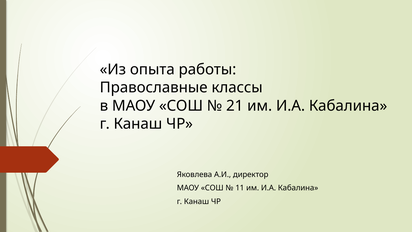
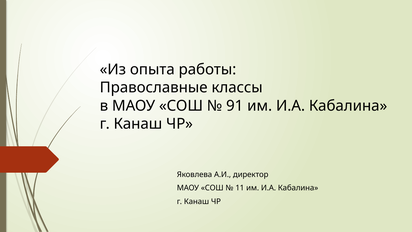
21: 21 -> 91 (235, 106)
